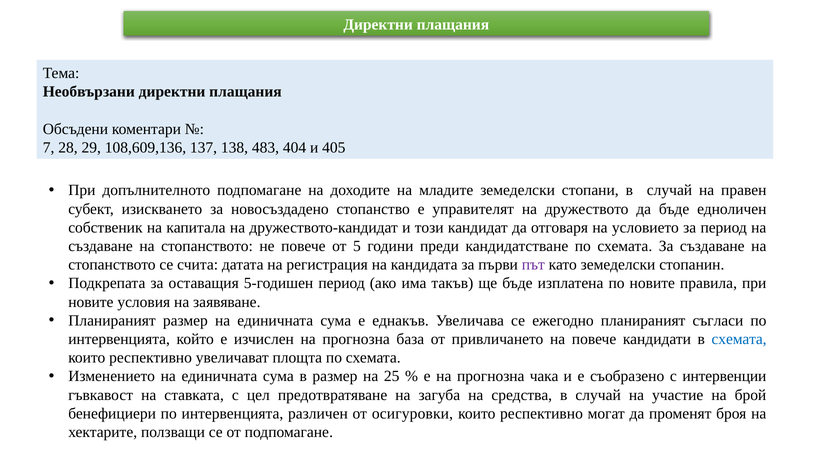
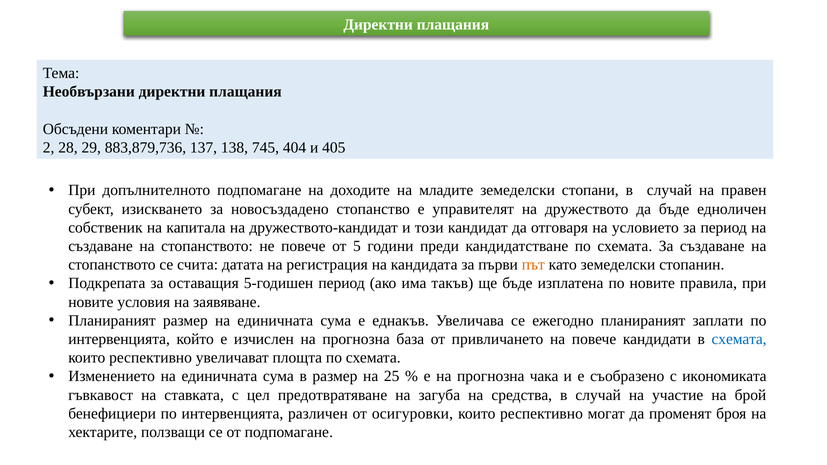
7: 7 -> 2 (49, 148)
108,609,136: 108,609,136 -> 883,879,736 (145, 148)
483: 483 -> 745 (266, 148)
път colour: purple -> orange (533, 265)
съгласи: съгласи -> заплати (718, 321)
интервенции: интервенции -> икономиката (724, 377)
